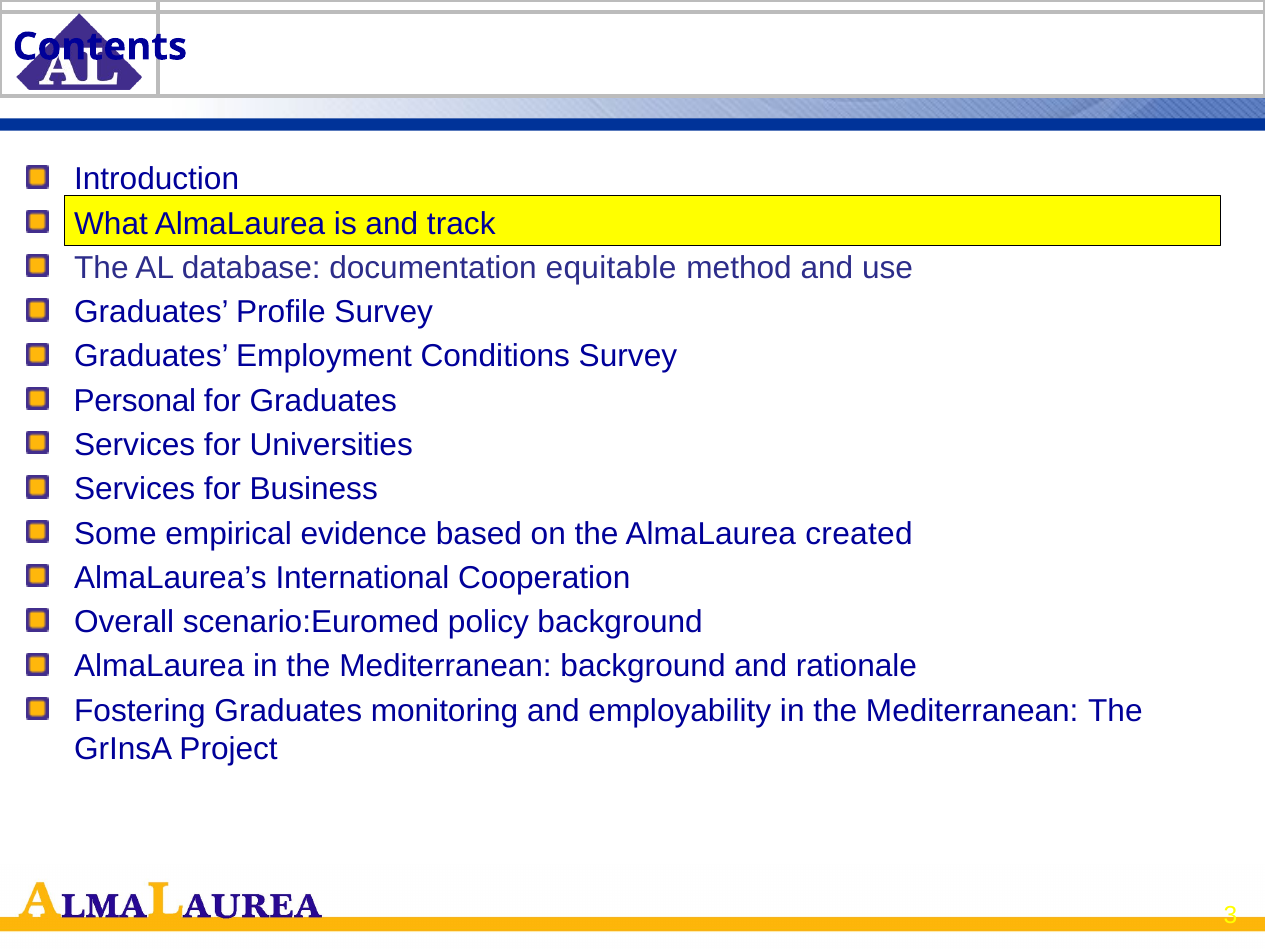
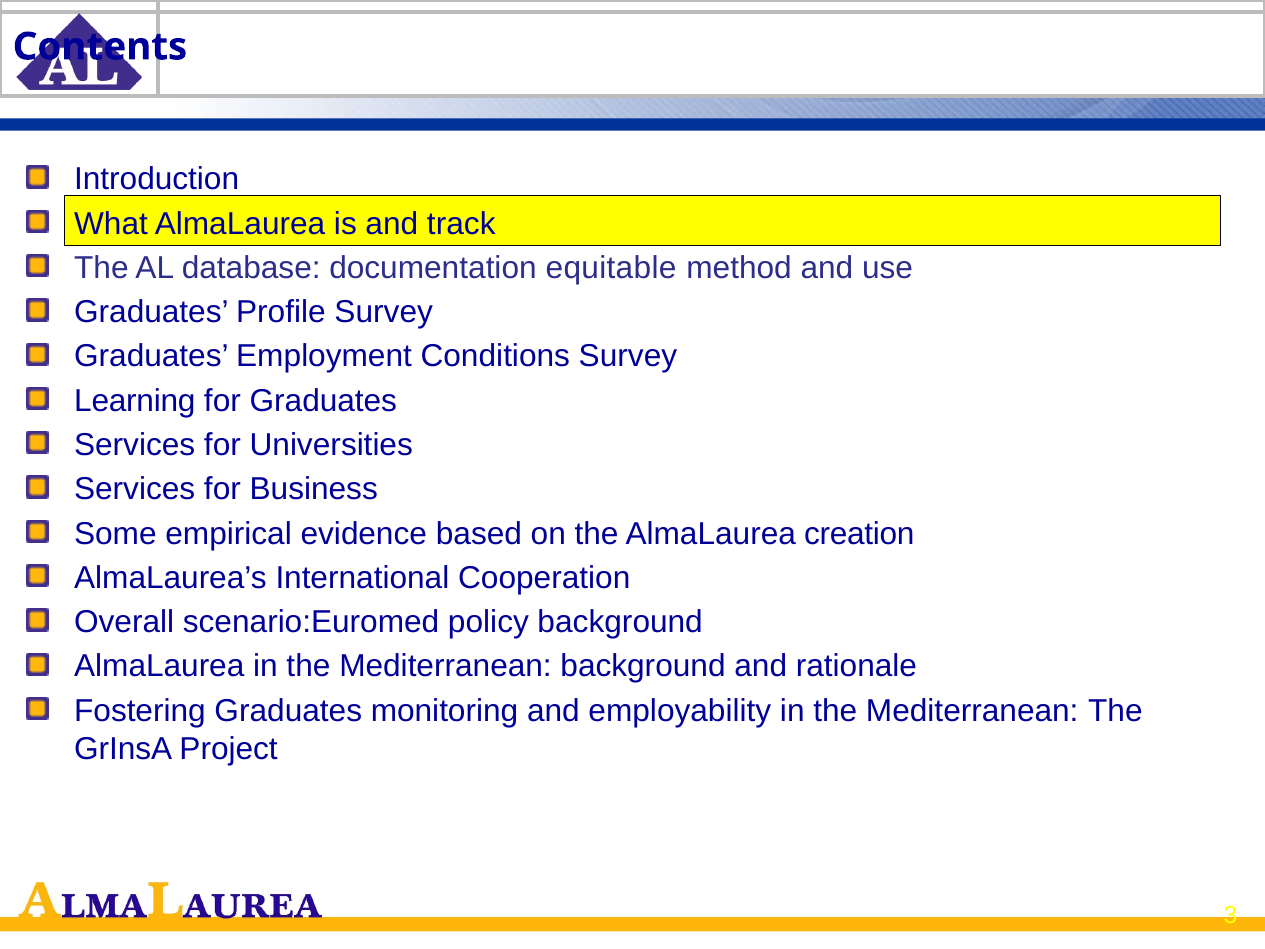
Personal: Personal -> Learning (135, 401)
created: created -> creation (859, 533)
